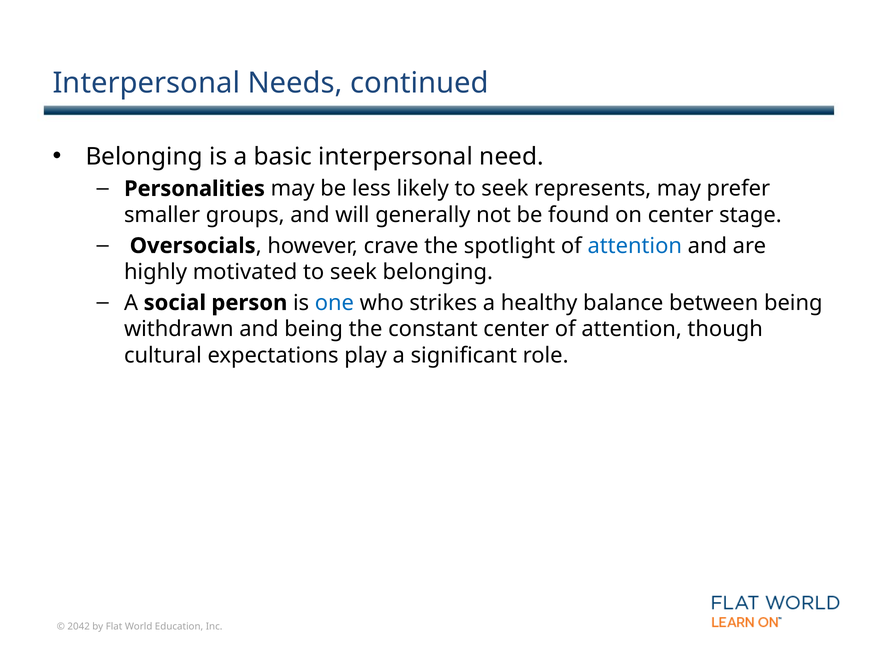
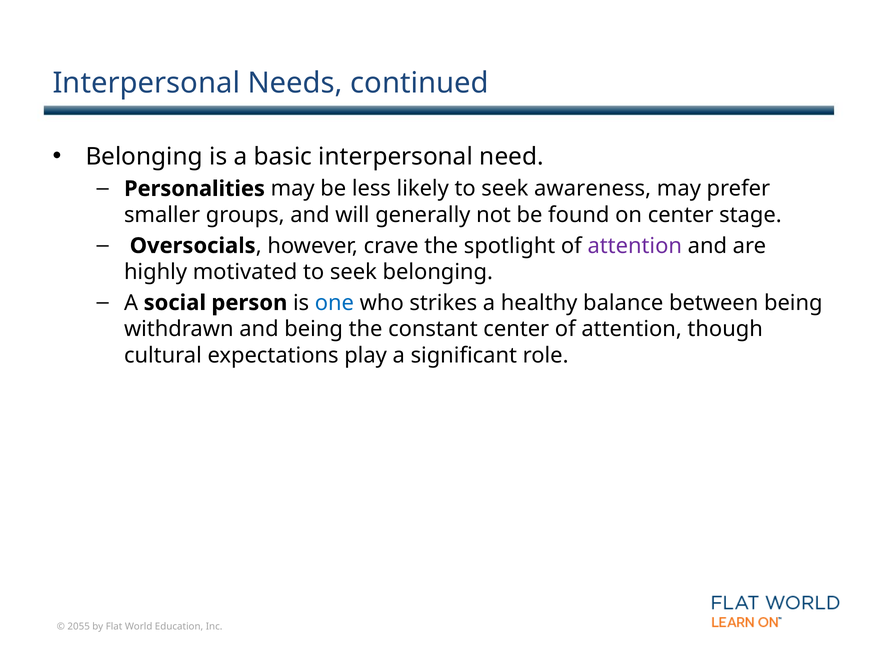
represents: represents -> awareness (593, 189)
attention colour: blue -> purple (635, 246)
2042: 2042 -> 2055 (79, 627)
